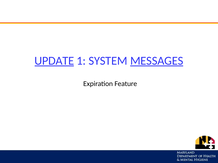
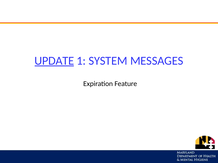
MESSAGES underline: present -> none (157, 61)
